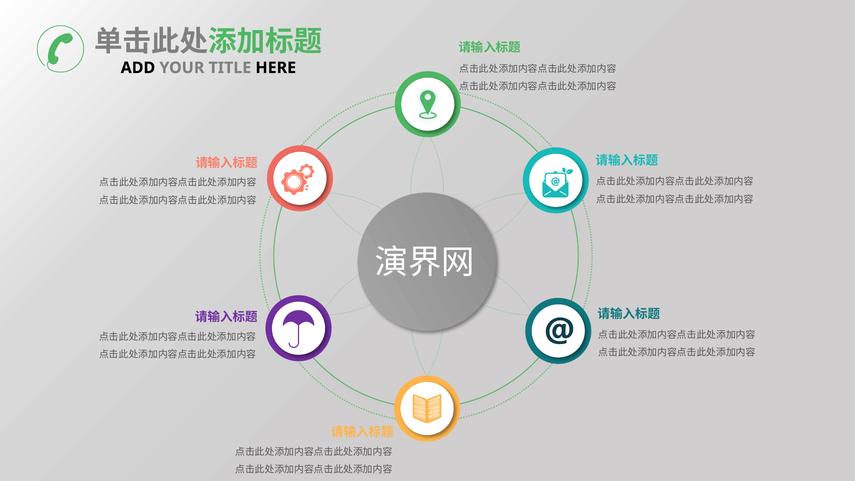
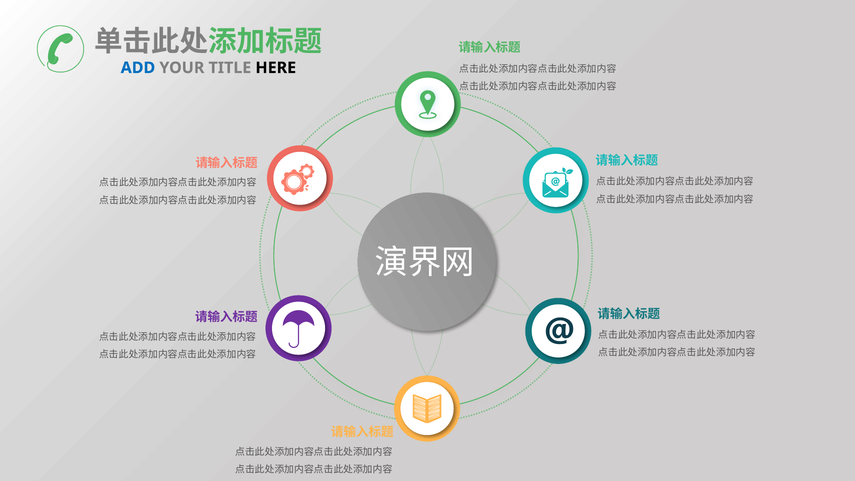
ADD colour: black -> blue (138, 68)
